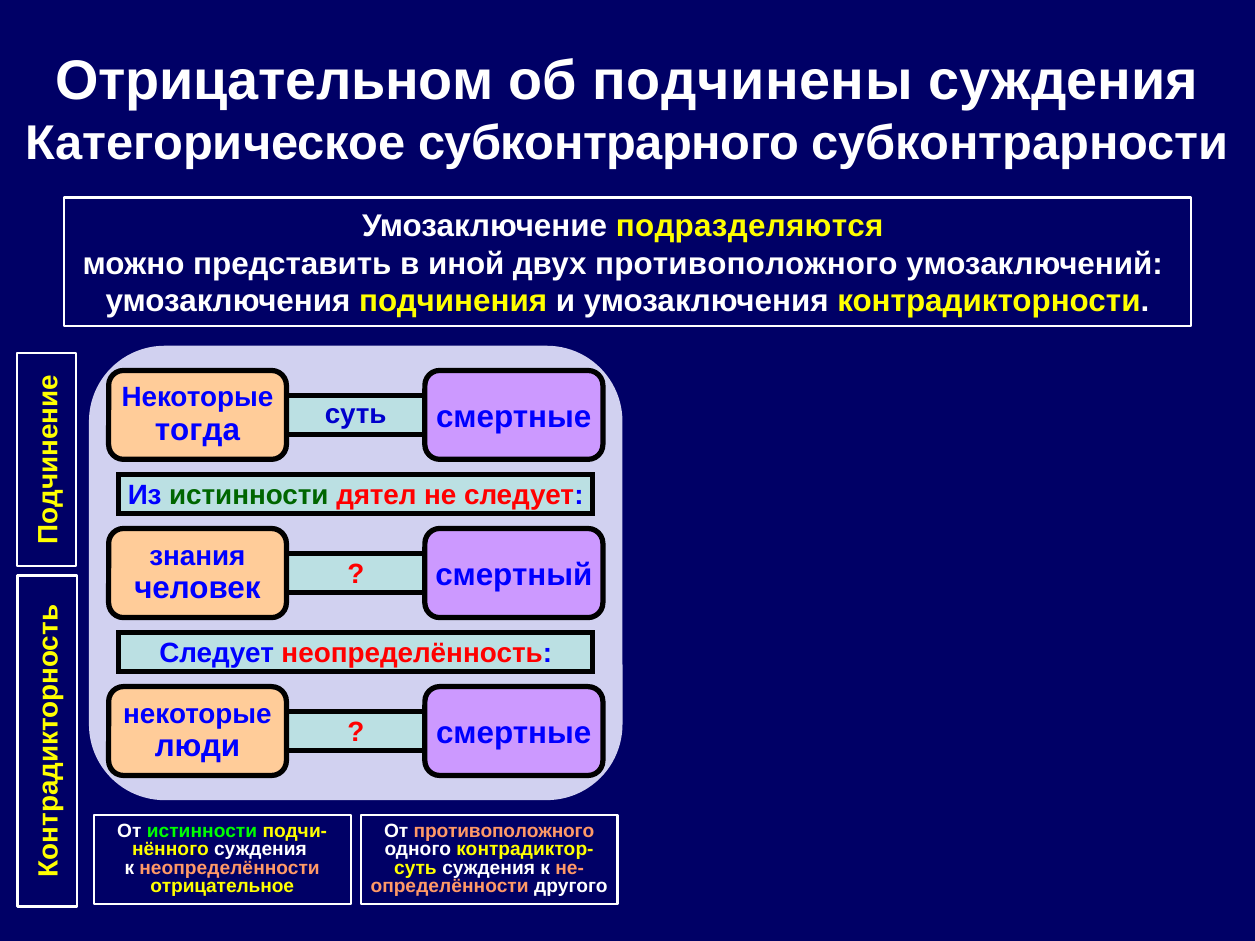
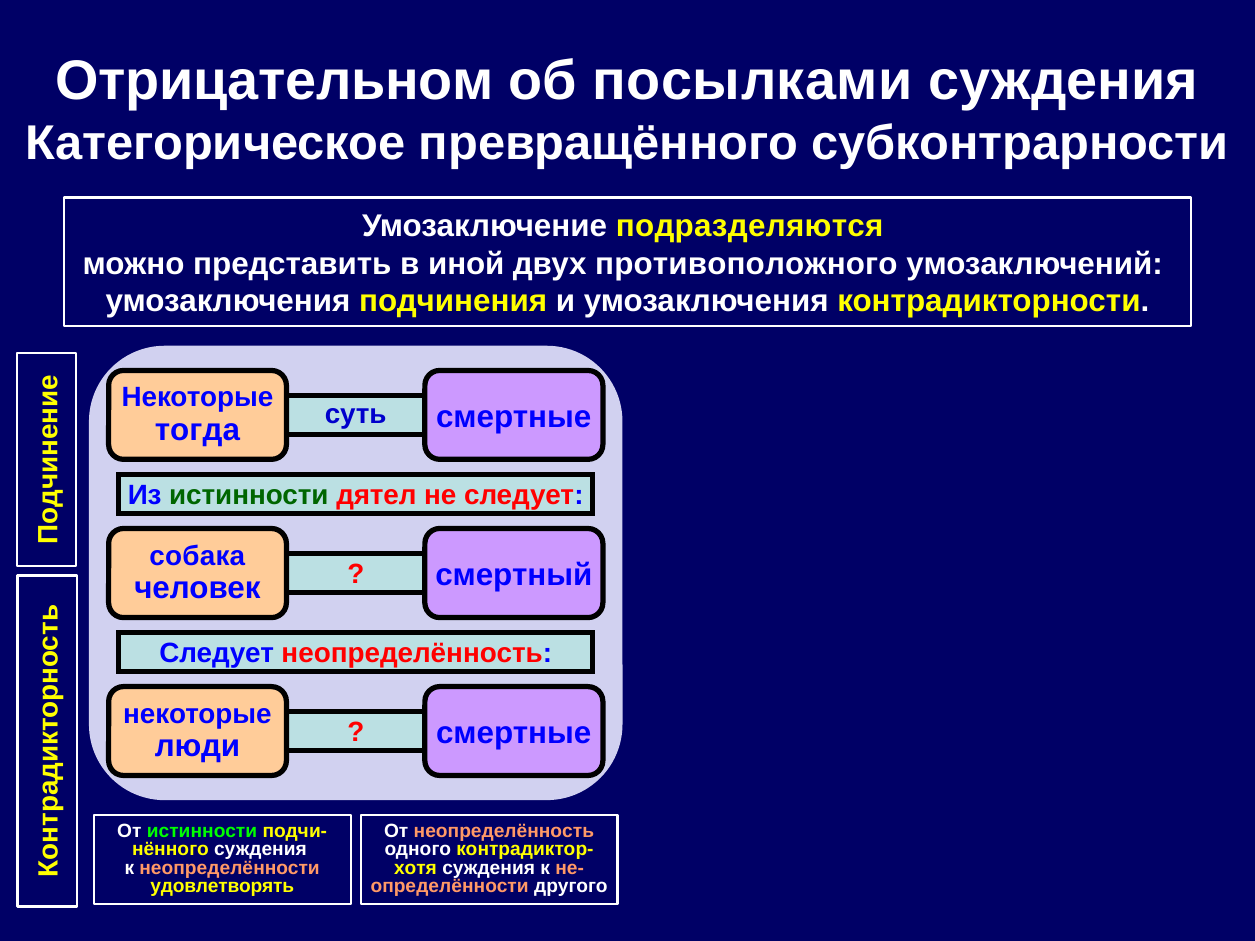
подчинены: подчинены -> посылками (753, 81)
субконтрарного: субконтрарного -> превращённого (609, 143)
знания: знания -> собака (197, 556)
От противоположного: противоположного -> неопределённость (504, 831)
суть: суть -> хотя (415, 868)
отрицательное: отрицательное -> удовлетворять (222, 887)
